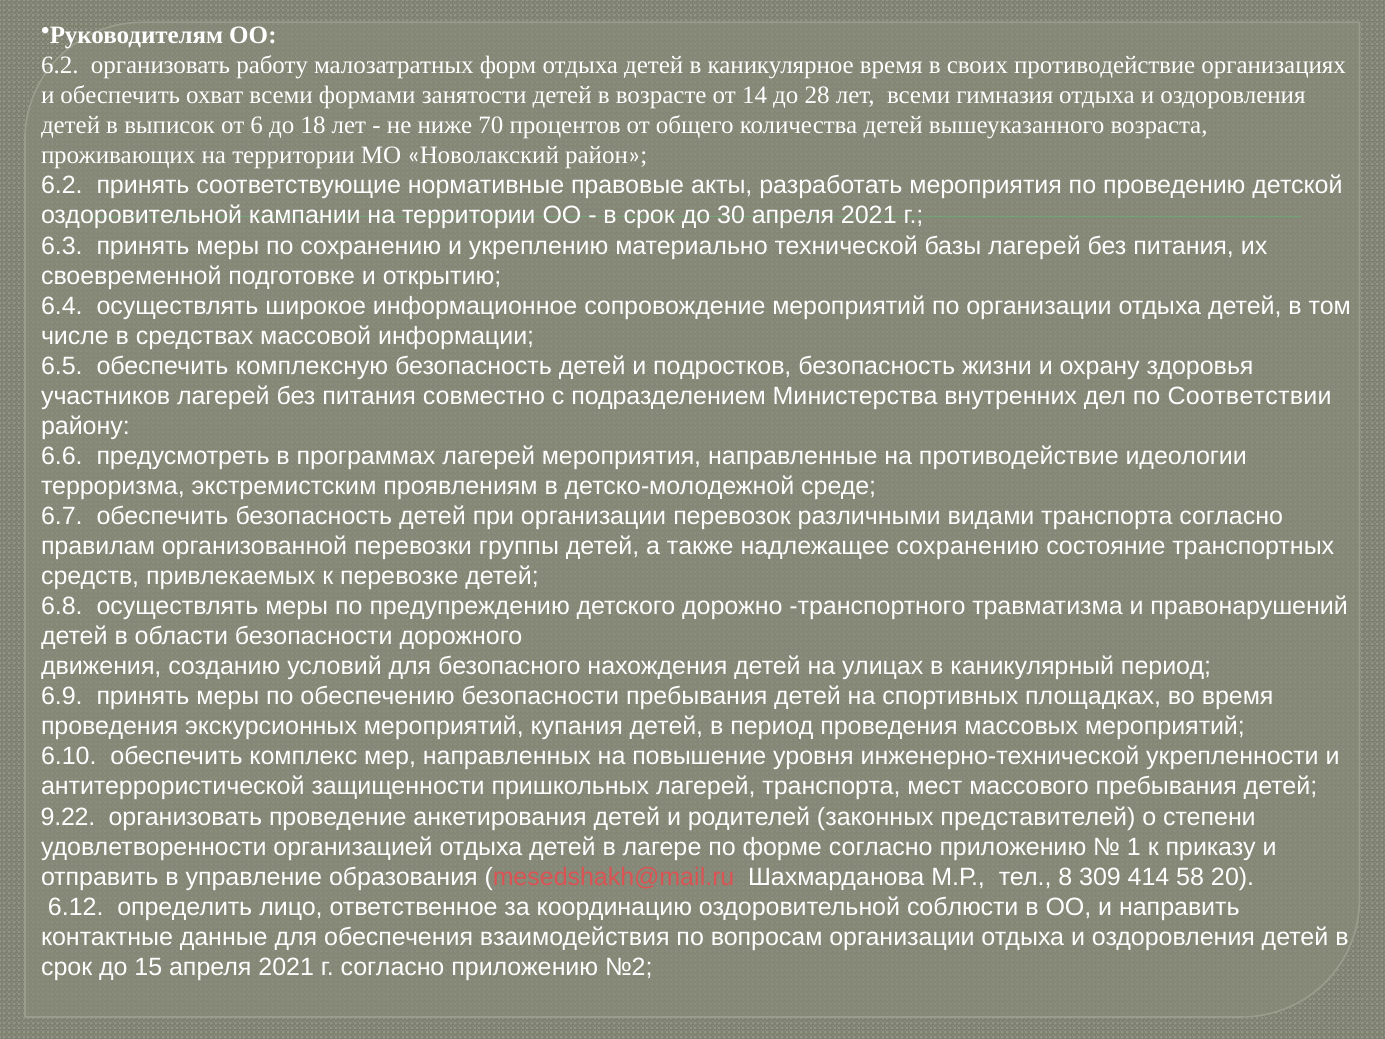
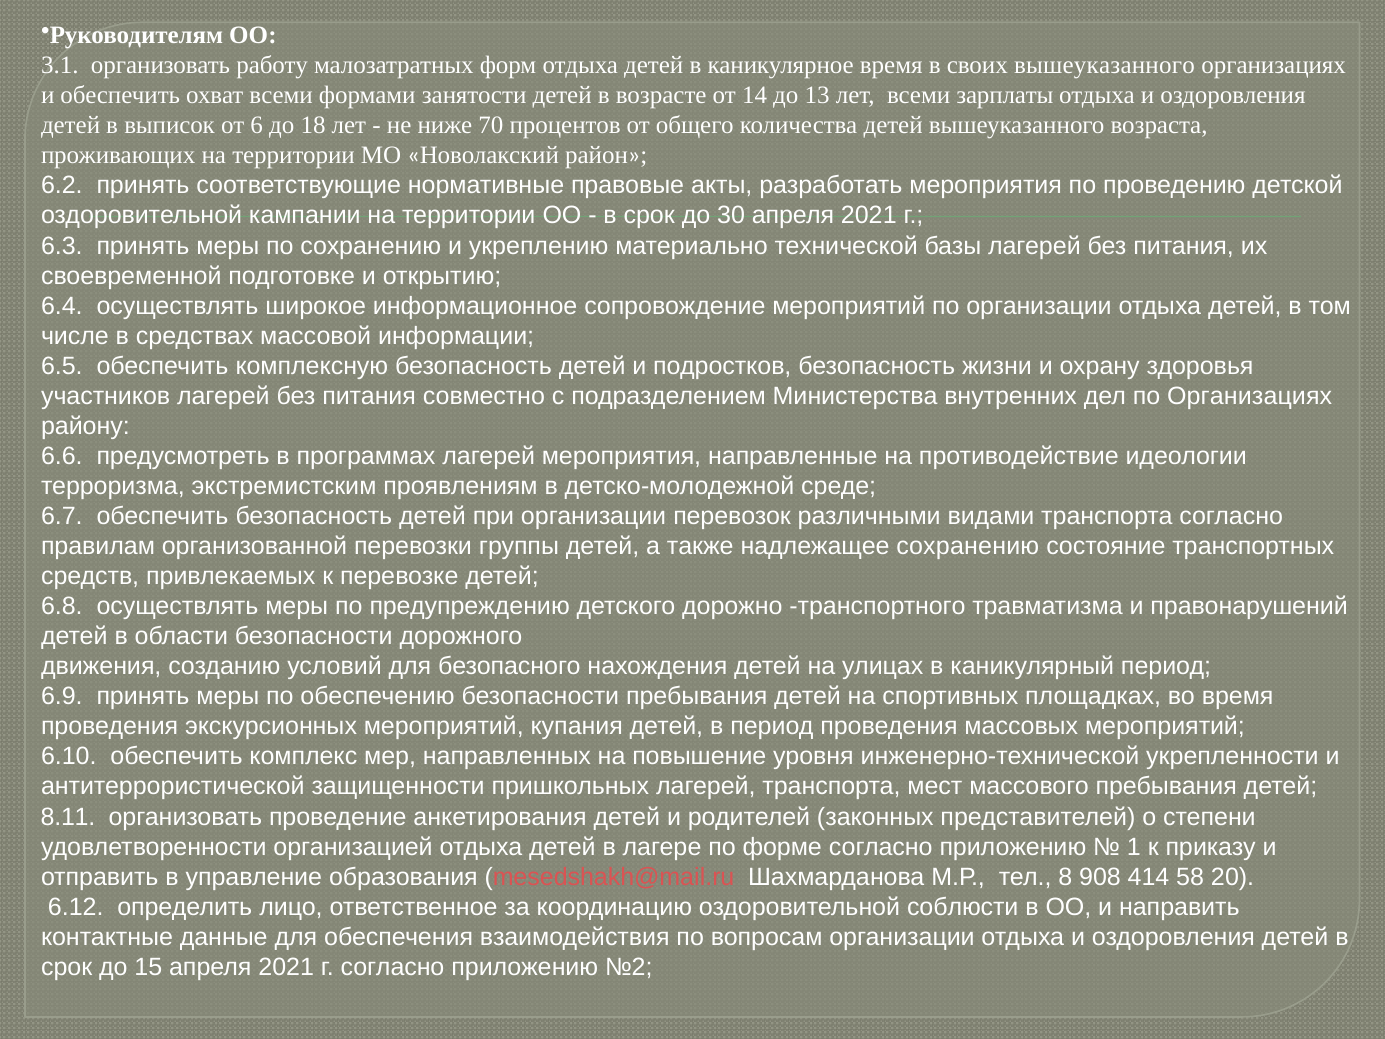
6.2: 6.2 -> 3.1 (60, 65)
своих противодействие: противодействие -> вышеуказанного (1104, 65)
28: 28 -> 13 (817, 96)
гимназия: гимназия -> зарплаты (1005, 96)
по Соответствии: Соответствии -> Организациях (1250, 396)
9.22: 9.22 -> 8.11 (68, 817)
309: 309 -> 908 (1100, 877)
